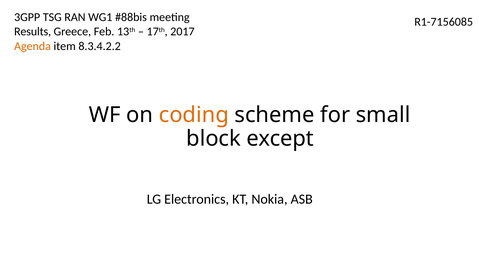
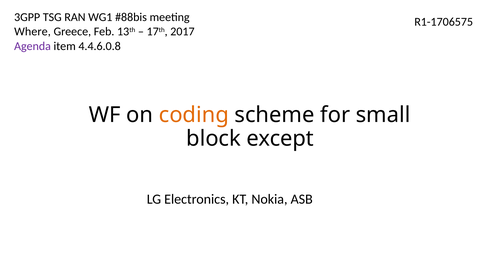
R1-7156085: R1-7156085 -> R1-1706575 (444, 22)
Results: Results -> Where (32, 32)
Agenda colour: orange -> purple (33, 46)
8.3.4.2.2: 8.3.4.2.2 -> 4.4.6.0.8 (100, 46)
